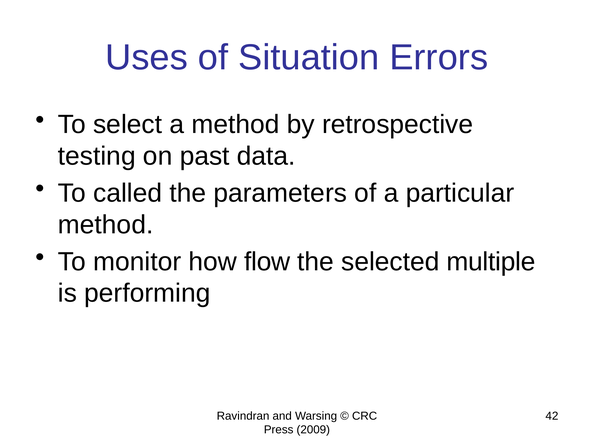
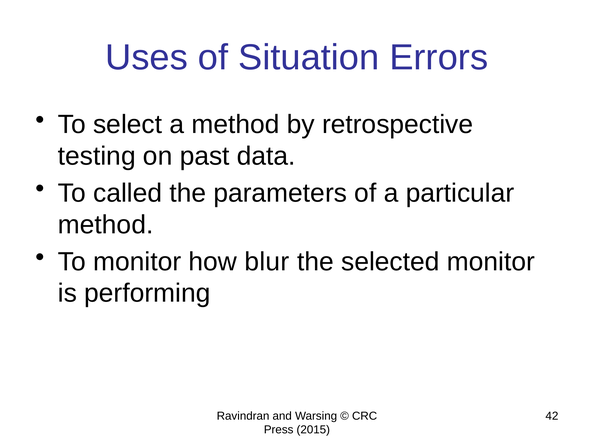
flow: flow -> blur (267, 262)
selected multiple: multiple -> monitor (491, 262)
2009: 2009 -> 2015 (313, 430)
